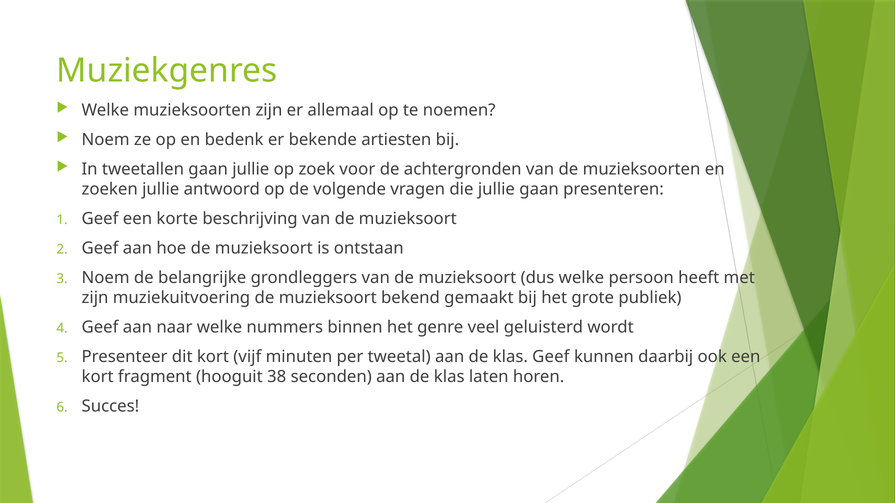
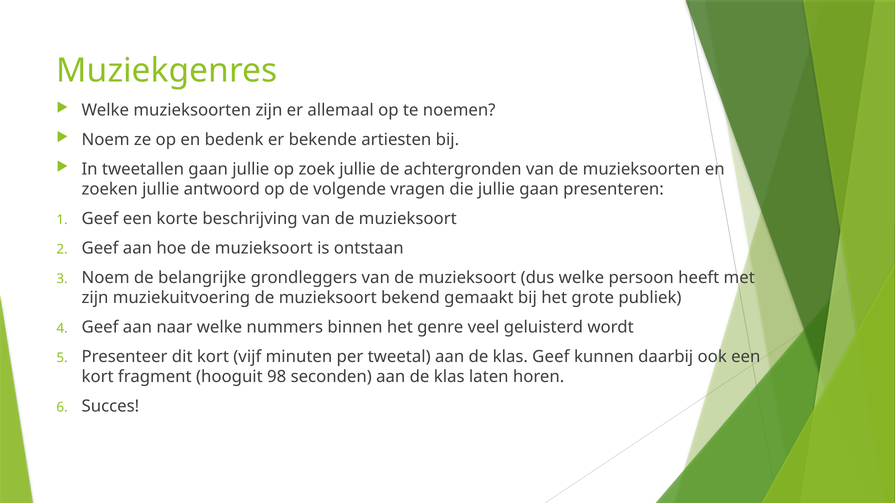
zoek voor: voor -> jullie (357, 169)
38: 38 -> 98 (277, 377)
